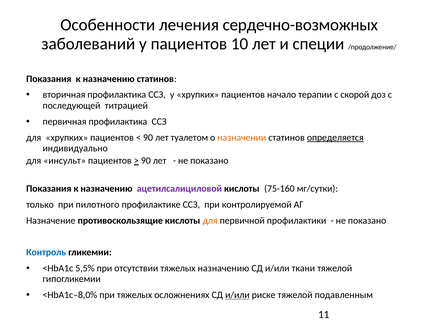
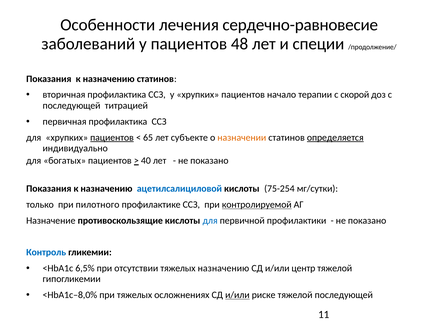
сердечно-возможных: сердечно-возможных -> сердечно-равновесие (300, 25)
10: 10 -> 48 (240, 44)
пациентов underline: none -> present (112, 137)
90: 90 -> 65 (148, 137)
туалетом: туалетом -> субъекте (189, 137)
инсульт: инсульт -> богатых (65, 160)
90: 90 -> 40 (146, 160)
ацетилсалициловой colour: purple -> blue (179, 188)
75-160: 75-160 -> 75-254 (279, 188)
контролируемой underline: none -> present (257, 204)
для colour: orange -> blue (210, 220)
5,5%: 5,5% -> 6,5% (85, 268)
ткани: ткани -> центр (303, 268)
тяжелой подавленным: подавленным -> последующей (344, 295)
